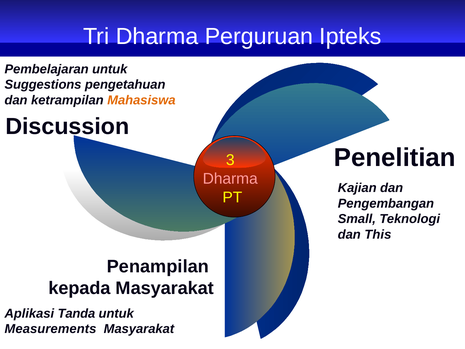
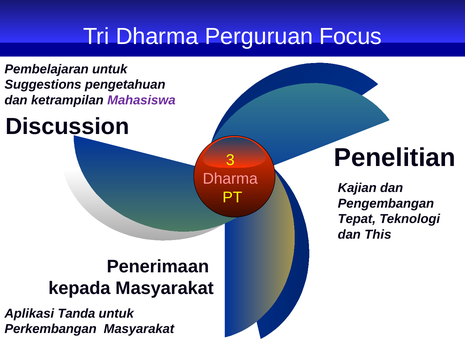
Ipteks: Ipteks -> Focus (351, 37)
Mahasiswa colour: orange -> purple (141, 100)
Small: Small -> Tepat (357, 219)
Penampilan: Penampilan -> Penerimaan (158, 266)
Measurements: Measurements -> Perkembangan (51, 329)
